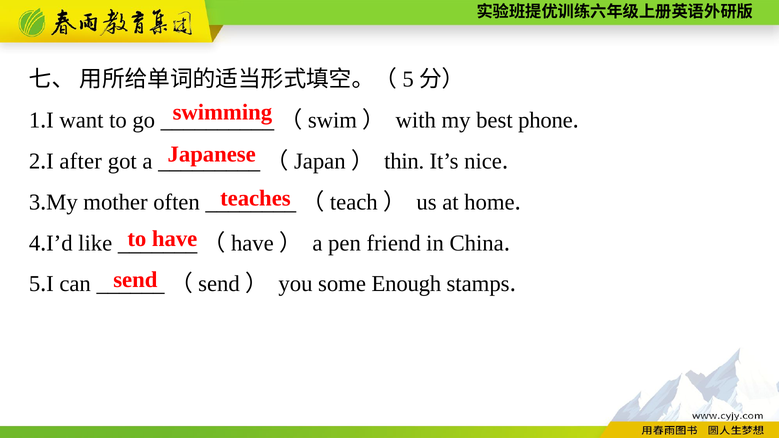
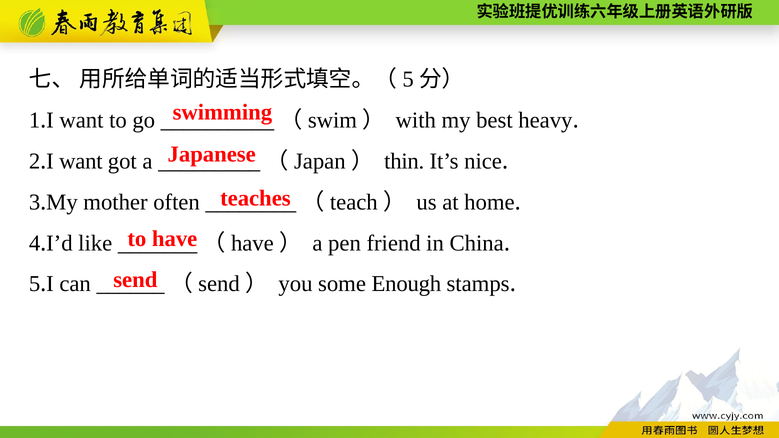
phone: phone -> heavy (545, 120)
after: after -> want (81, 161)
